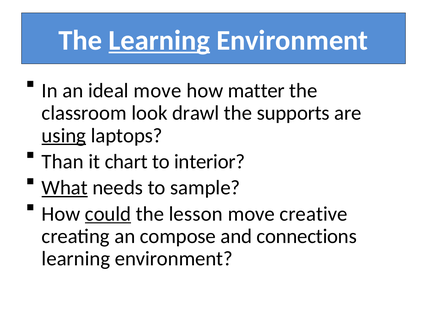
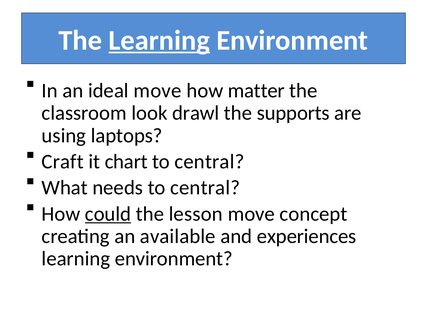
using underline: present -> none (64, 136)
Than: Than -> Craft (63, 162)
interior: interior -> central (209, 162)
What underline: present -> none (65, 188)
needs to sample: sample -> central (205, 188)
creative: creative -> concept (314, 214)
compose: compose -> available (178, 237)
connections: connections -> experiences (307, 237)
